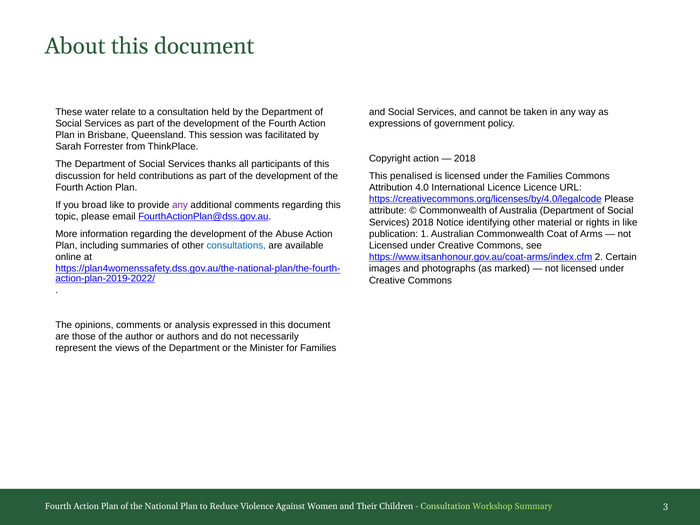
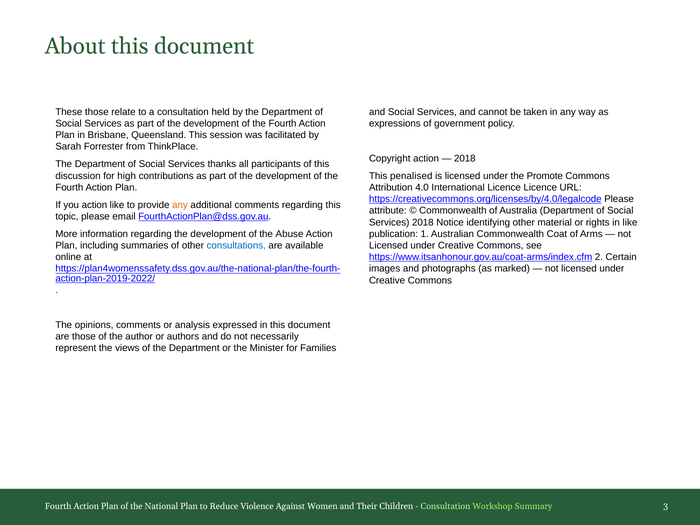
These water: water -> those (97, 112)
for held: held -> high (127, 176)
the Families: Families -> Promote (545, 176)
you broad: broad -> action (94, 205)
any colour: purple -> orange (180, 205)
